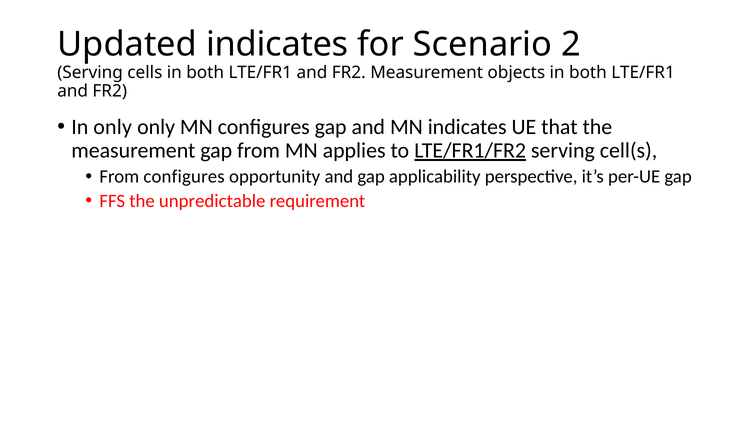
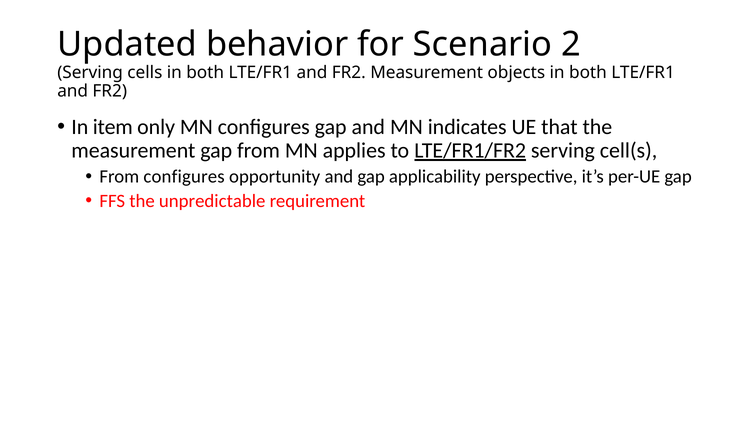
Updated indicates: indicates -> behavior (277, 45)
In only: only -> item (113, 127)
